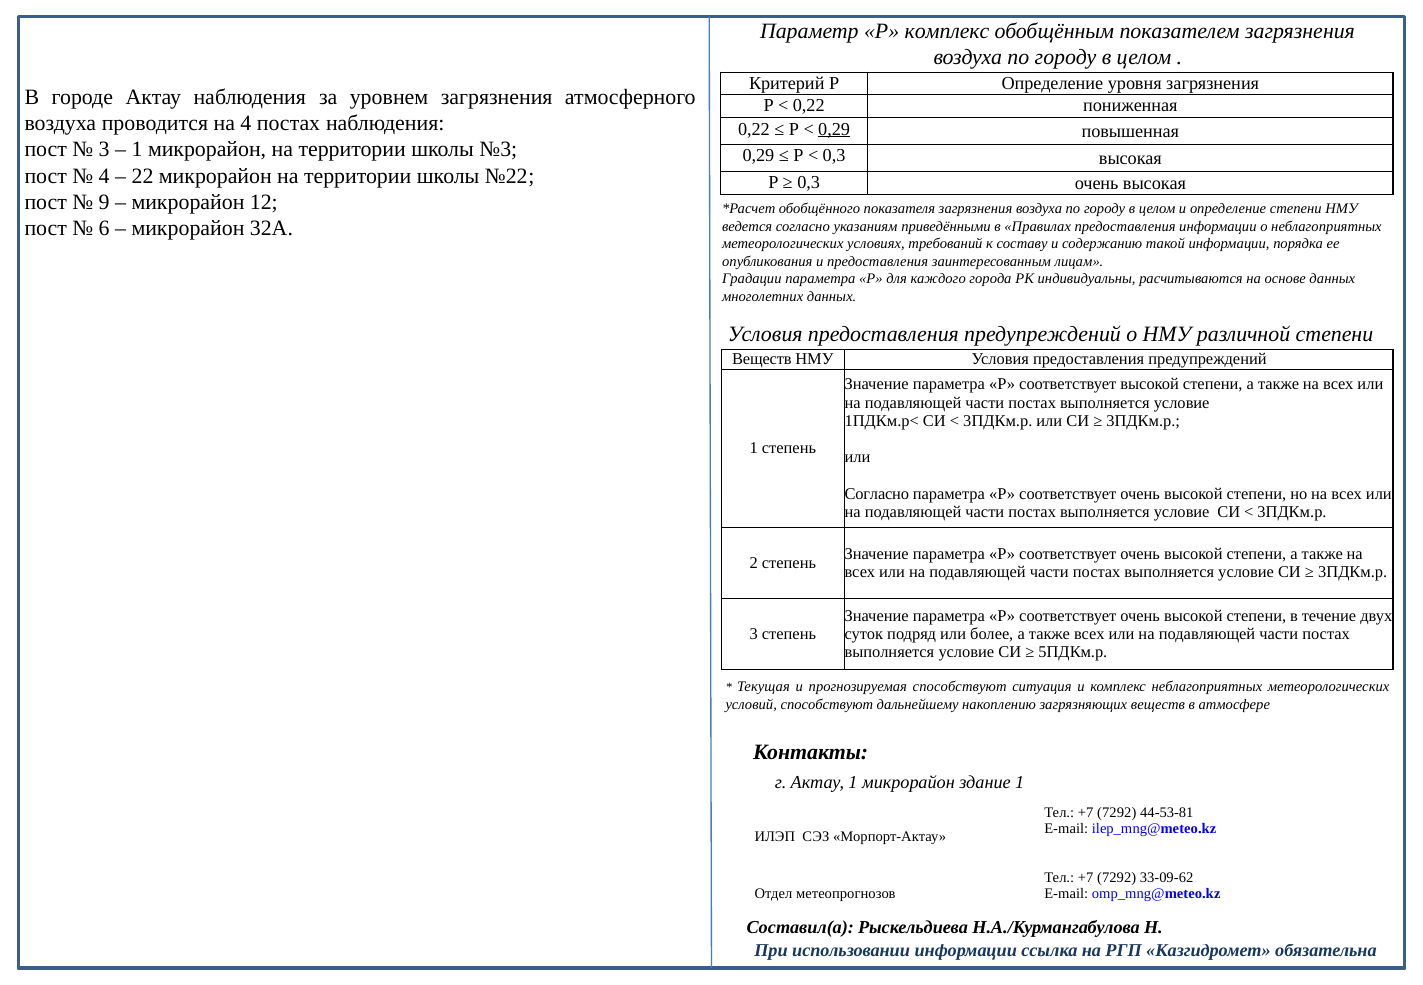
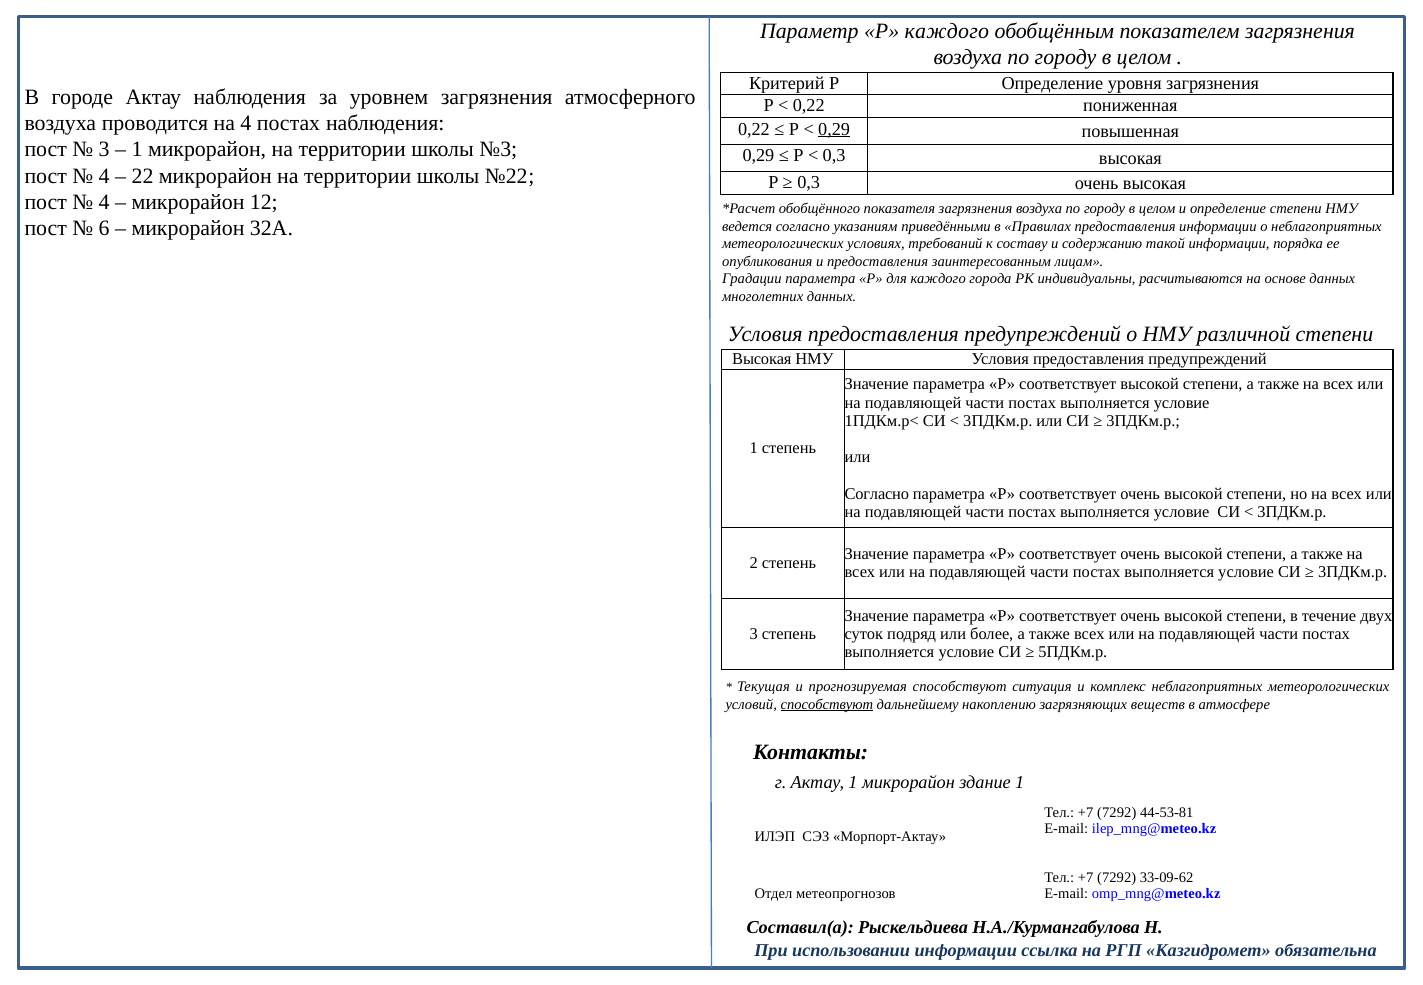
Р комплекс: комплекс -> каждого (947, 31)
9: 9 -> 4 (104, 202)
Веществ: Веществ -> Высокая (762, 359)
способствуют underline: none -> present (827, 704)
